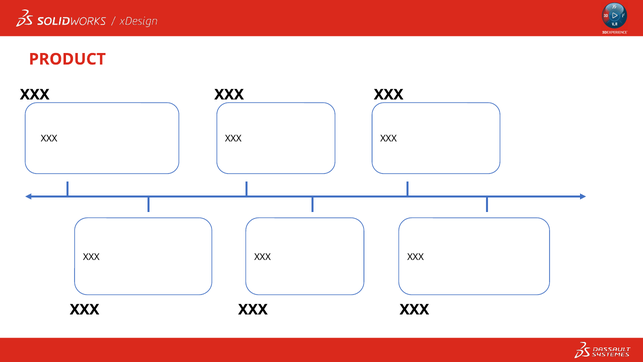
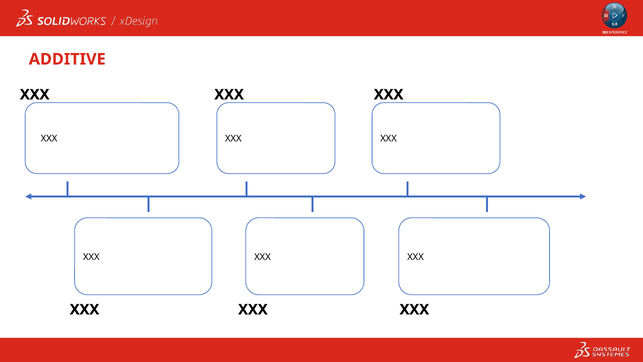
PRODUCT: PRODUCT -> ADDITIVE (67, 59)
